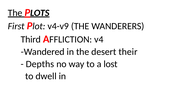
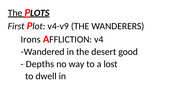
Third: Third -> Irons (31, 40)
their: their -> good (128, 52)
